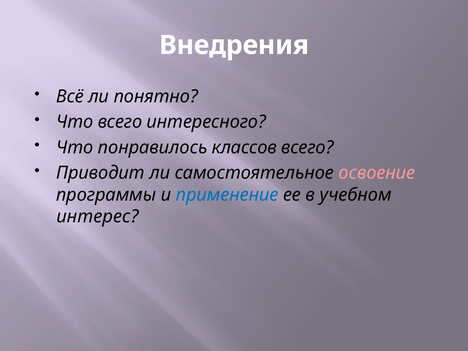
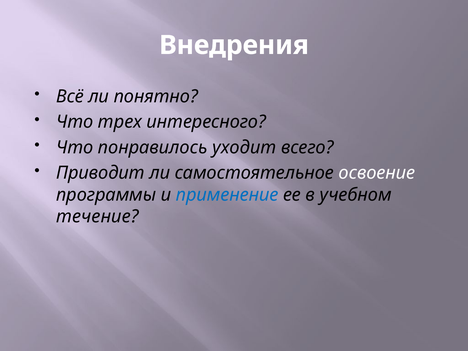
Что всего: всего -> трех (120, 122)
классов: классов -> уходит (244, 147)
освоение colour: pink -> white (377, 173)
интерес: интерес -> течение (98, 217)
